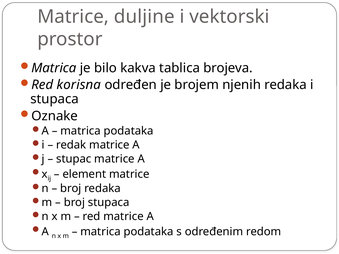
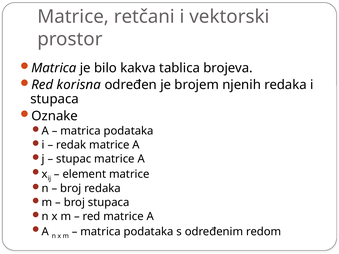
duljine: duljine -> retčani (144, 17)
